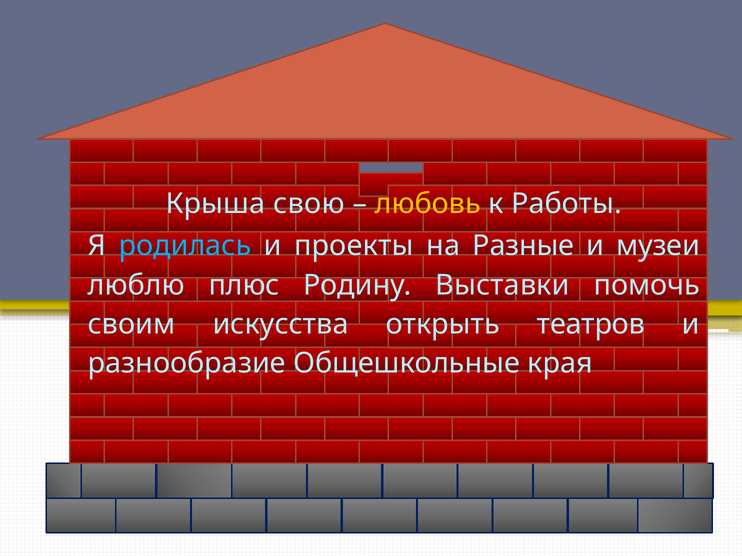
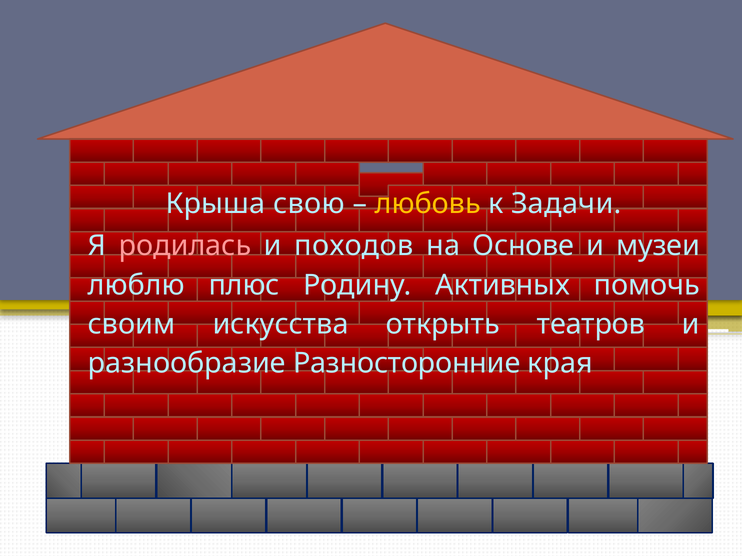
Работы: Работы -> Задачи (566, 204)
родилась colour: light blue -> pink (185, 246)
проекты: проекты -> походов (354, 246)
Разные: Разные -> Основе (523, 246)
Выставки: Выставки -> Активных (503, 285)
Общешкольные: Общешкольные -> Разносторонние (407, 364)
